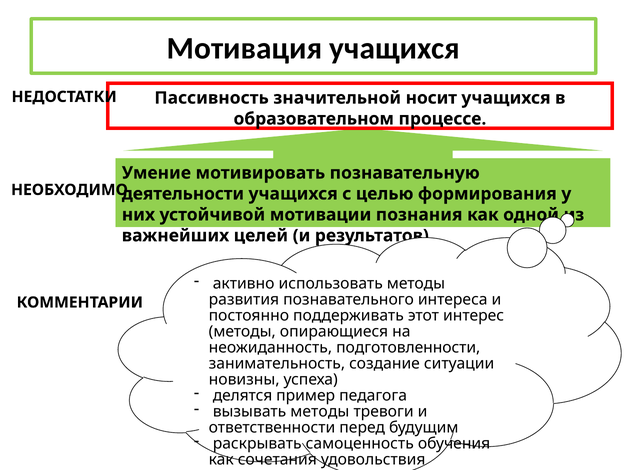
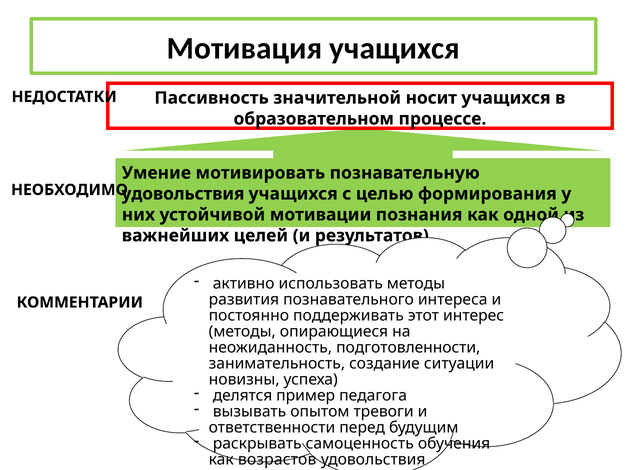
деятельности: деятельности -> удовольствия (183, 194)
вызывать методы: методы -> опытом (320, 412)
сочетания: сочетания -> возрастов (277, 460)
